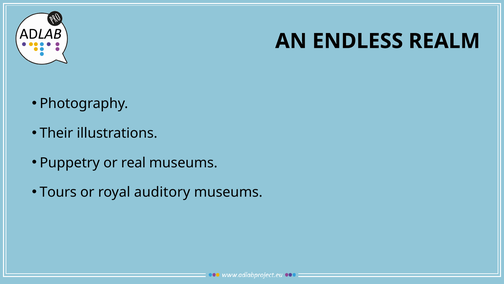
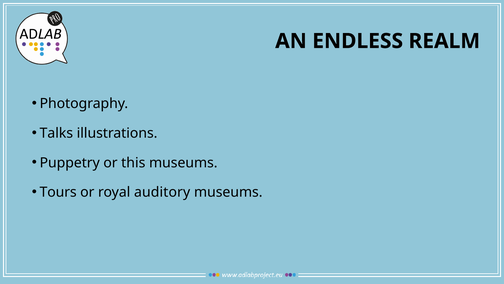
Their: Their -> Talks (56, 133)
real: real -> this (133, 162)
